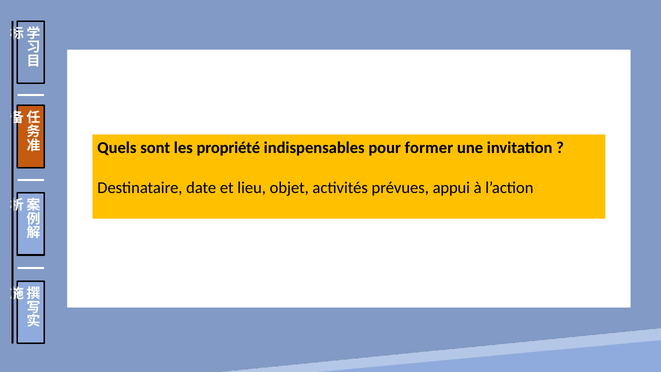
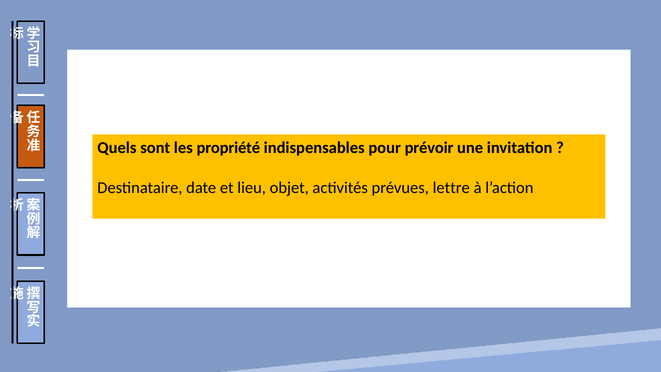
former: former -> prévoir (429, 148)
appui: appui -> lettre (451, 188)
